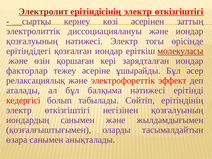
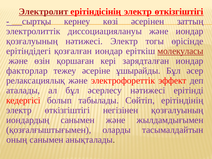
балқыма: балқыма -> әсерлесу (105, 90)
өзара: өзара -> оның (17, 140)
